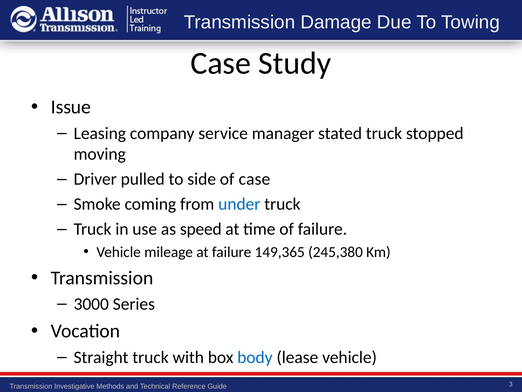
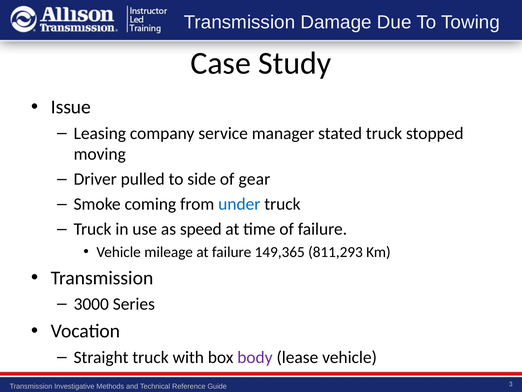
of case: case -> gear (254, 179)
245,380: 245,380 -> 811,293 (335, 252)
body colour: blue -> purple (255, 357)
